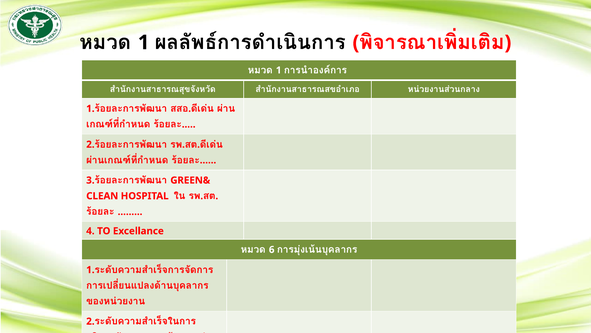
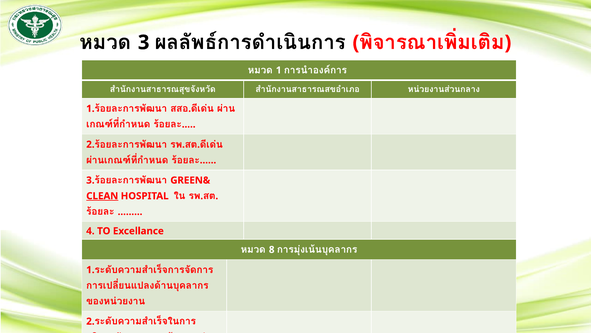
1: 1 -> 3 (144, 42)
CLEAN underline: none -> present (102, 196)
6: 6 -> 8 (272, 249)
